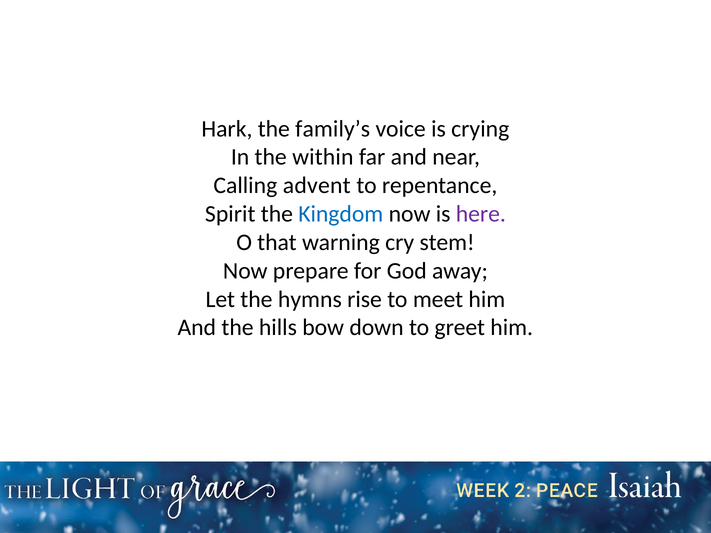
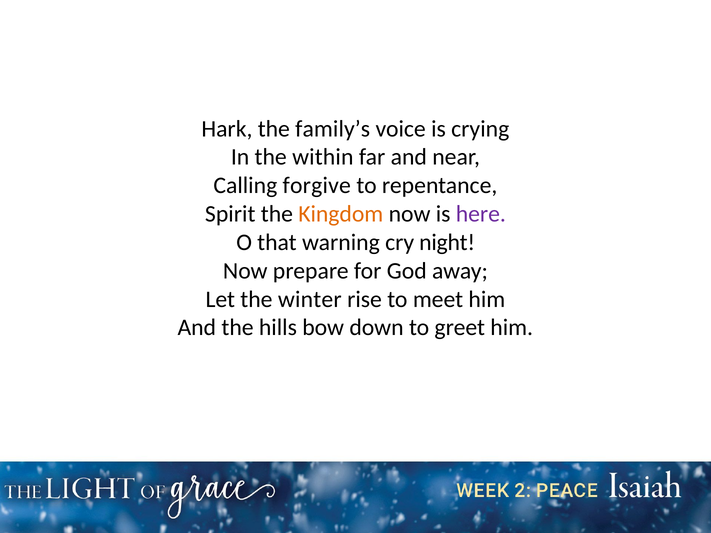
advent: advent -> forgive (317, 186)
Kingdom colour: blue -> orange (341, 214)
stem: stem -> night (447, 243)
hymns: hymns -> winter (310, 299)
